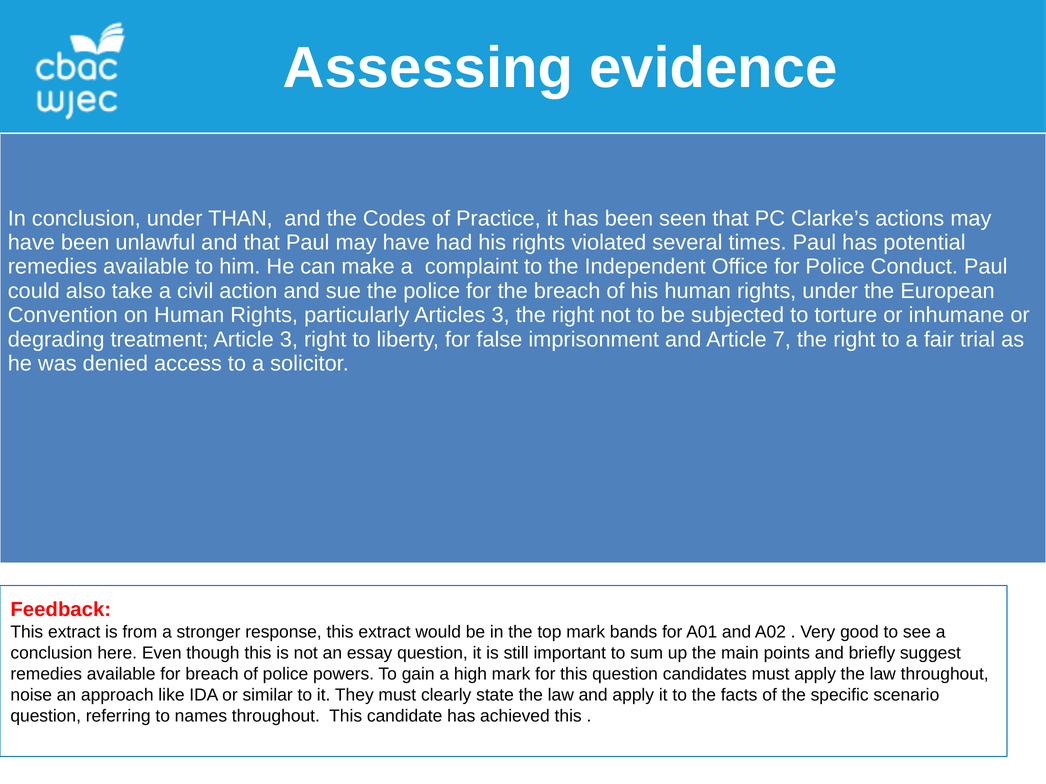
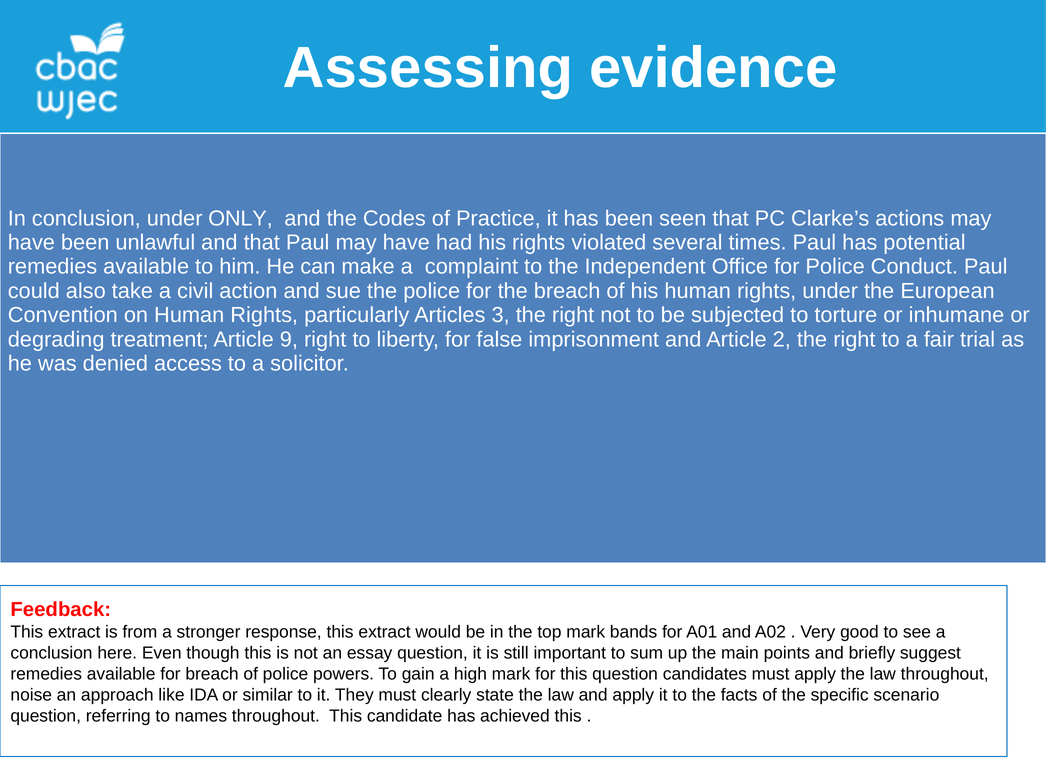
THAN: THAN -> ONLY (240, 218)
Article 3: 3 -> 9 (289, 340)
7: 7 -> 2 (782, 340)
